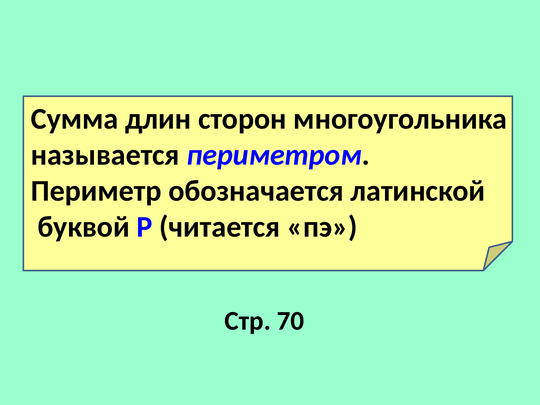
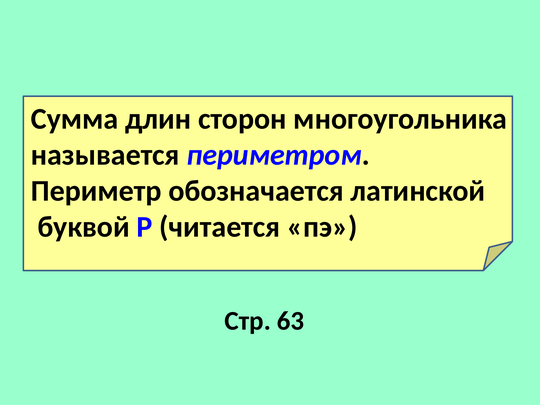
70: 70 -> 63 (291, 321)
